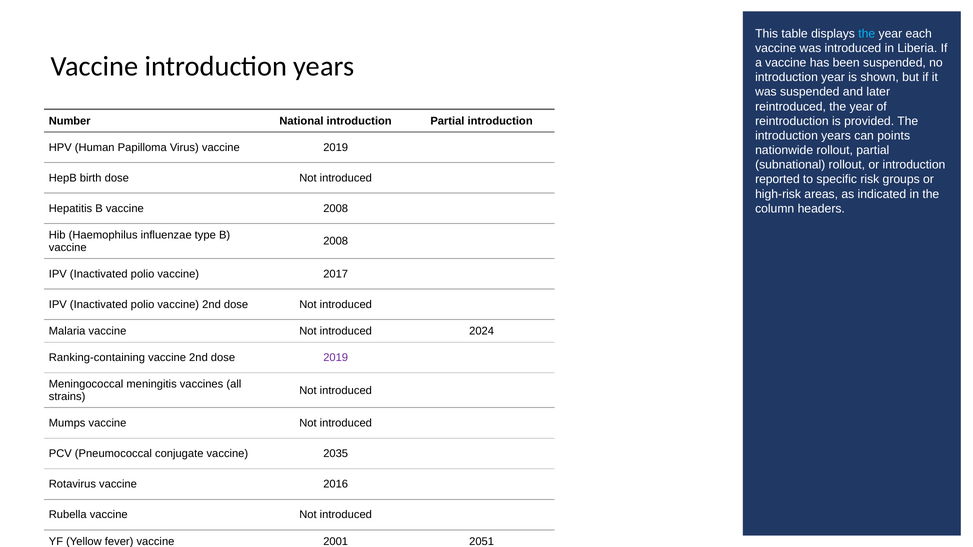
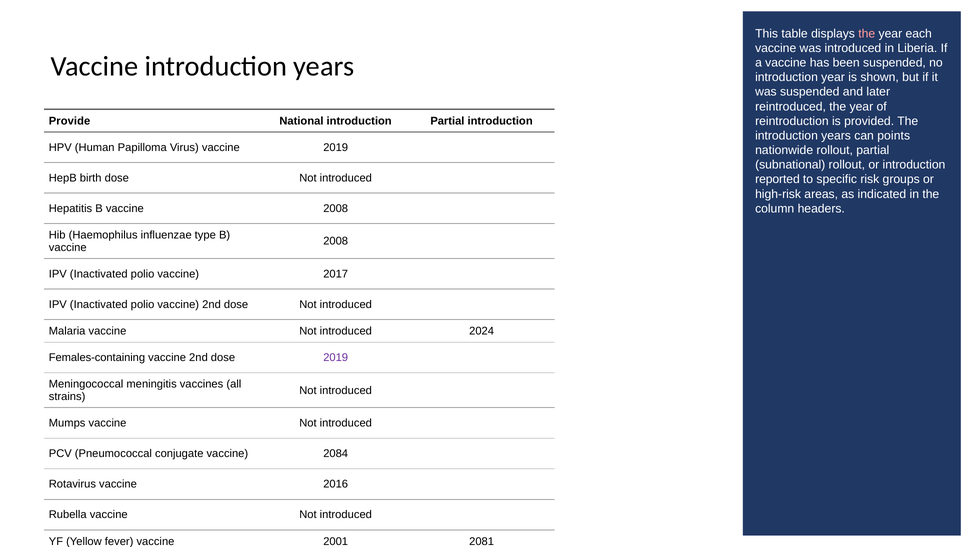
the colour: light blue -> pink (867, 34)
Number: Number -> Provide (70, 121)
Ranking-containing: Ranking-containing -> Females-containing (97, 358)
2035: 2035 -> 2084 (336, 454)
2051: 2051 -> 2081 (482, 542)
